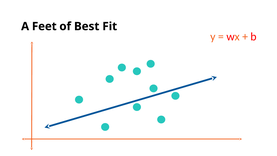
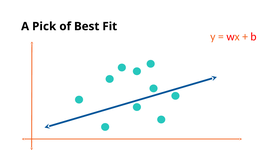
Feet: Feet -> Pick (44, 26)
